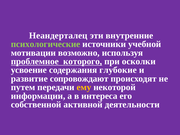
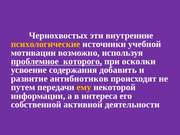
Неандерталец: Неандерталец -> Чернохвостых (58, 35)
психологические colour: light green -> yellow (46, 44)
глубокие: глубокие -> добавить (118, 70)
сопровождают: сопровождают -> антибиотиков (79, 79)
